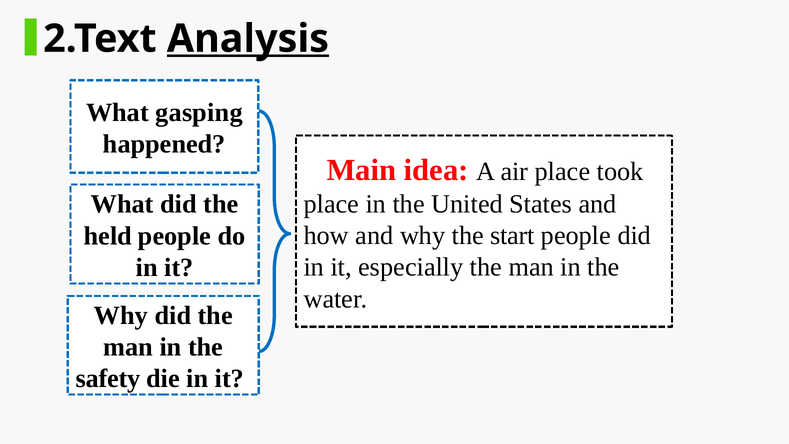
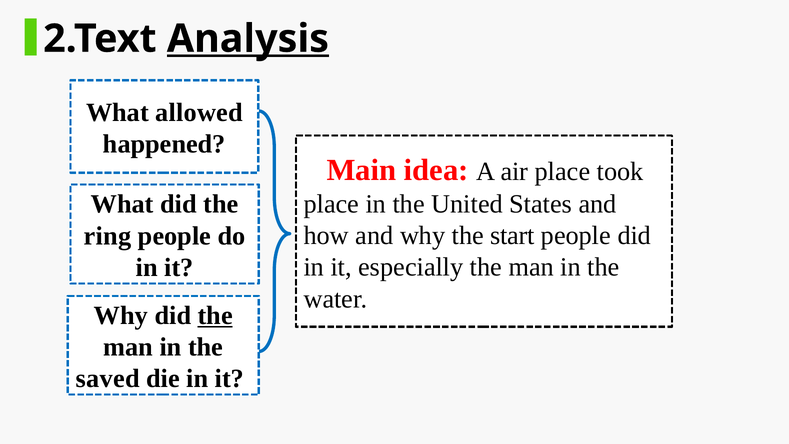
gasping: gasping -> allowed (199, 112)
held: held -> ring (108, 236)
the underline: none -> present (215, 315)
safety: safety -> saved (108, 379)
